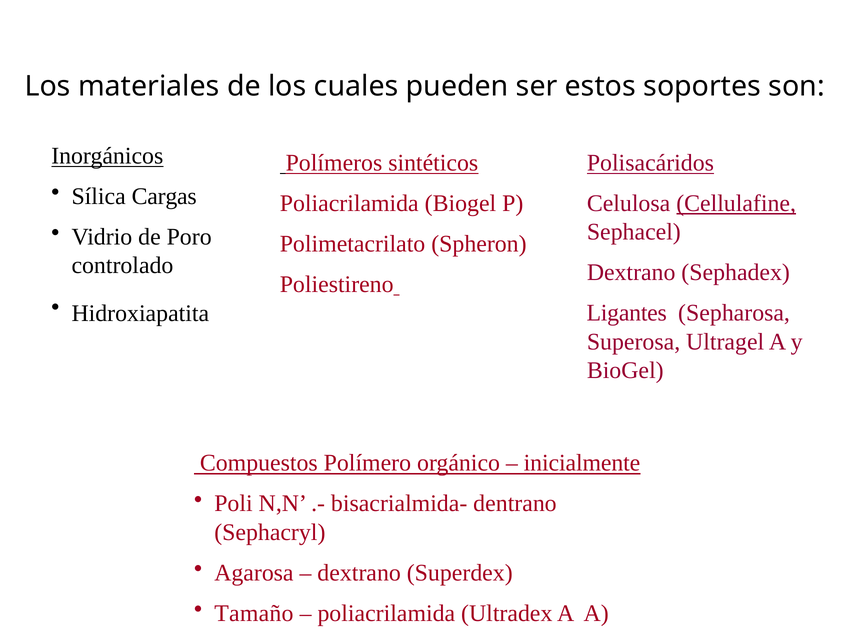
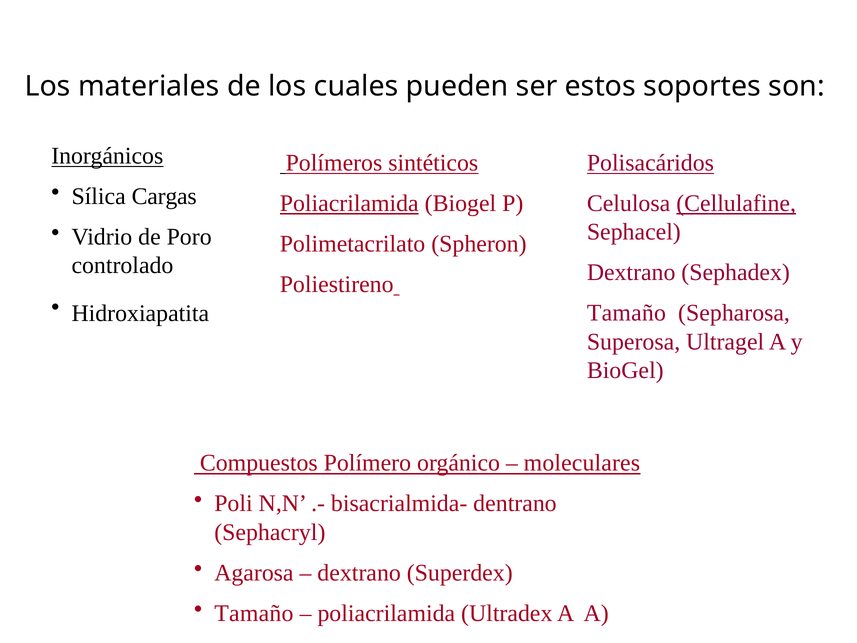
Poliacrilamida underline: none -> present (349, 203)
Ligantes: Ligantes -> Tamaño (626, 313)
inicialmente: inicialmente -> moleculares (582, 463)
